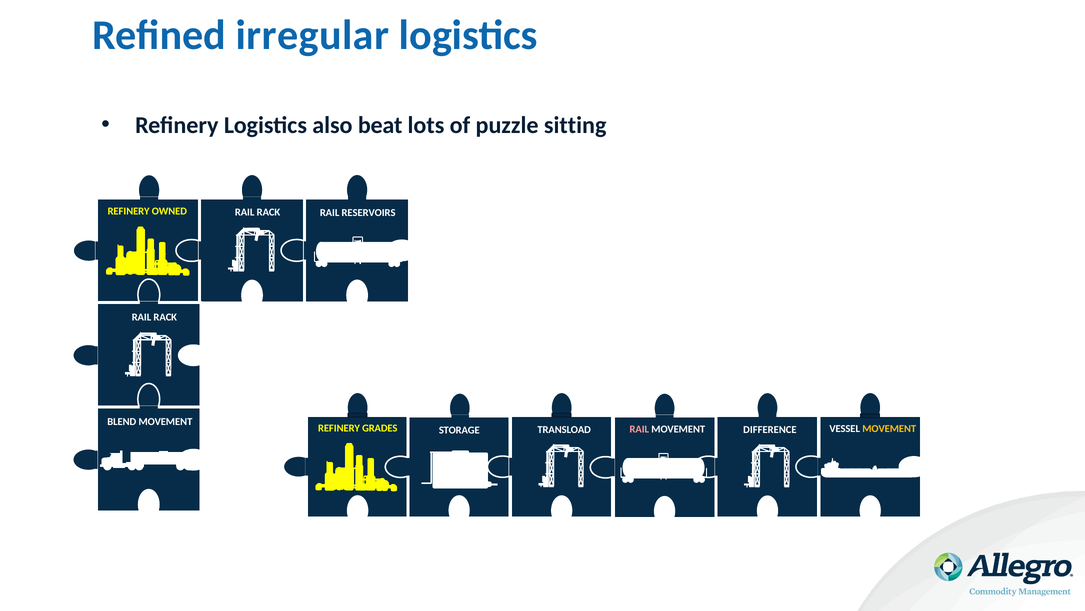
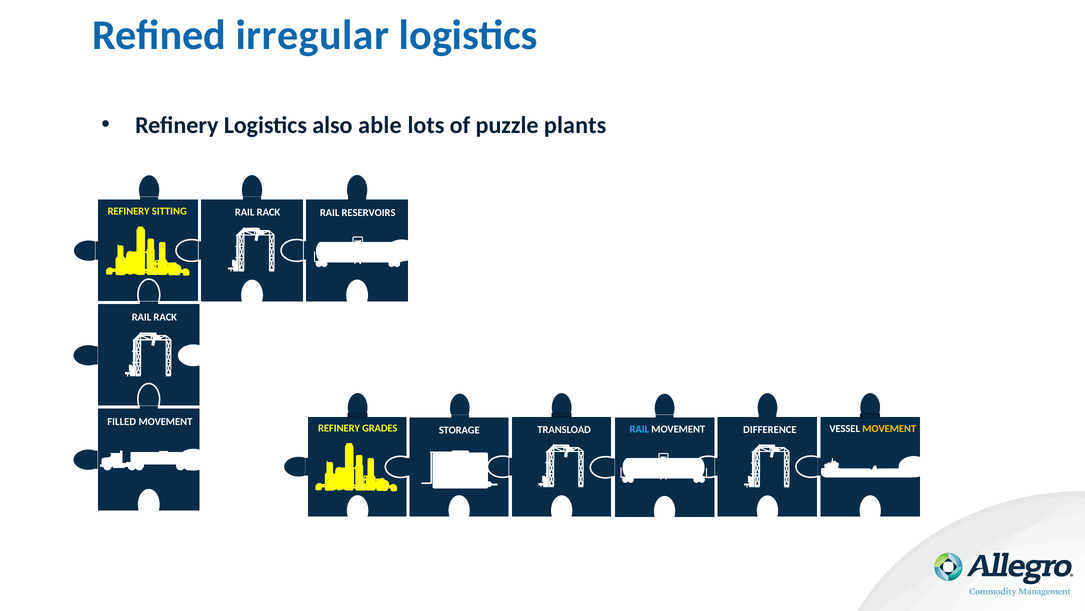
beat: beat -> able (380, 125)
sitting: sitting -> plants (575, 125)
OWNED: OWNED -> SITTING (169, 211)
BLEND: BLEND -> FILLED (122, 421)
RAIL colour: pink -> light blue (639, 429)
